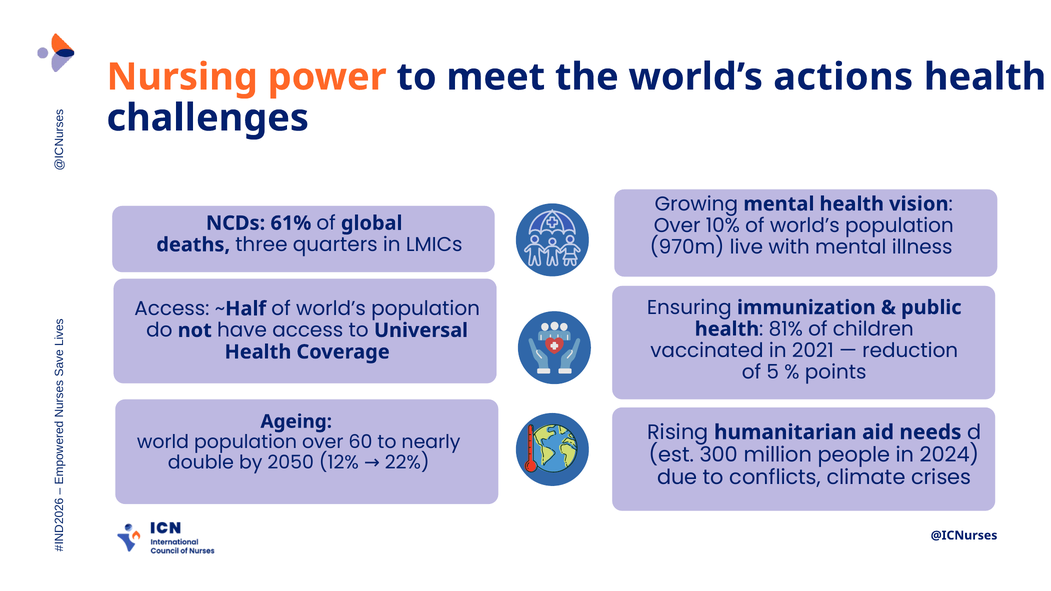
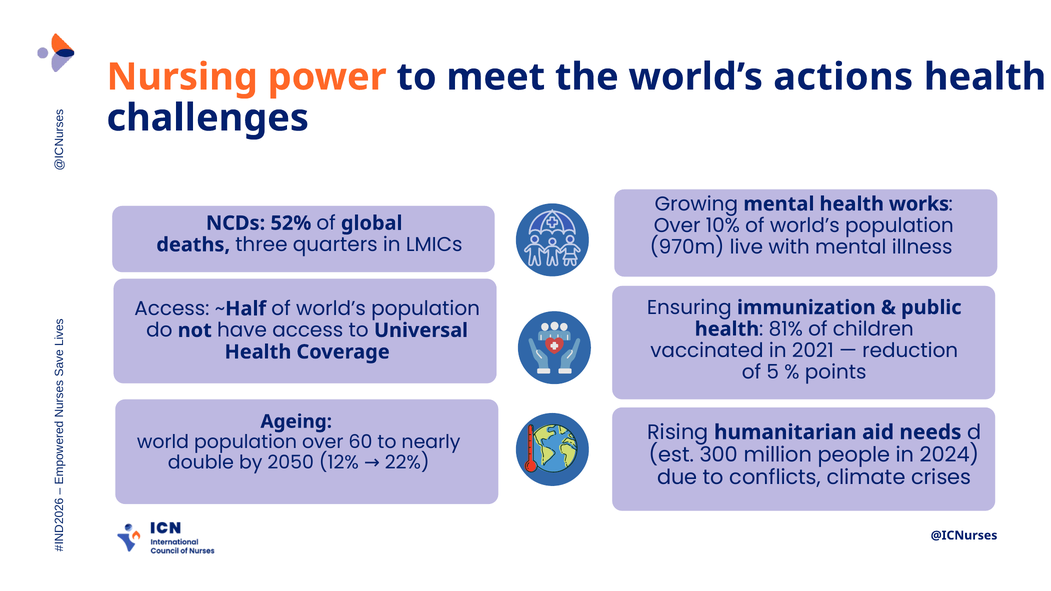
vision: vision -> works (919, 204)
61%: 61% -> 52% (291, 223)
